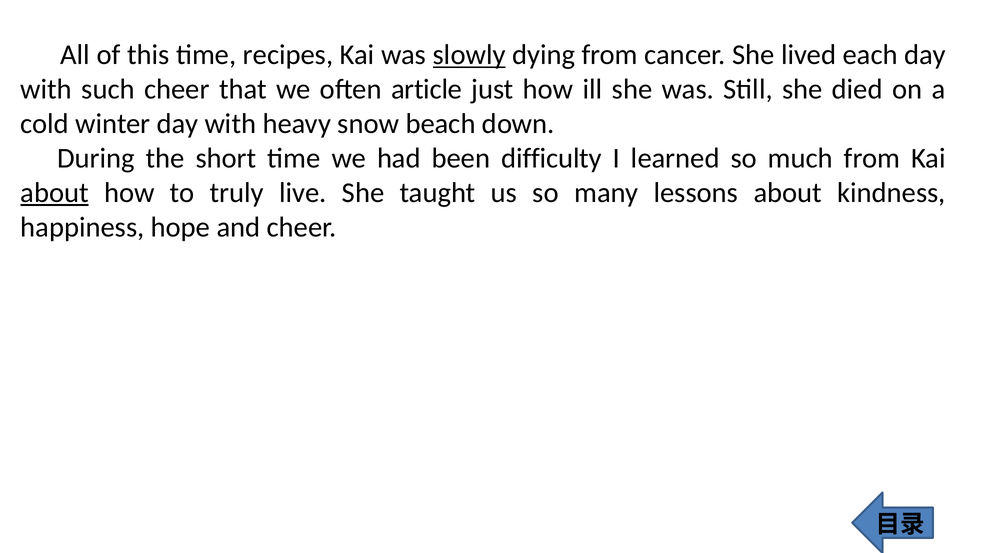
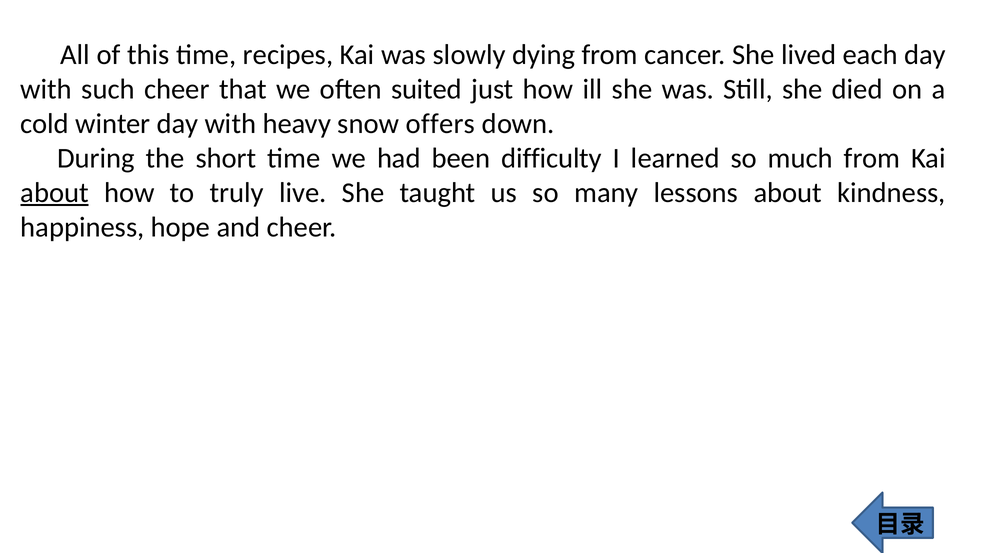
slowly underline: present -> none (469, 55)
article: article -> suited (426, 89)
beach: beach -> offers (440, 124)
